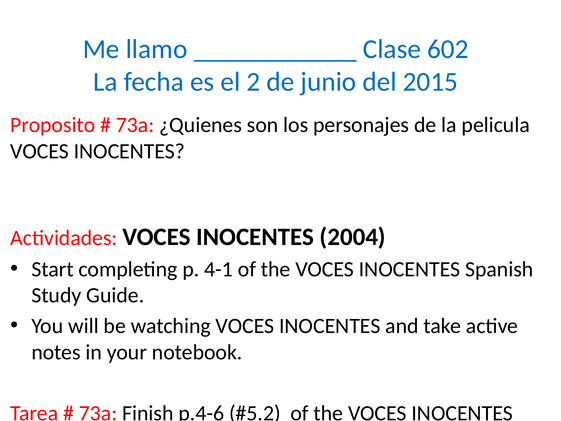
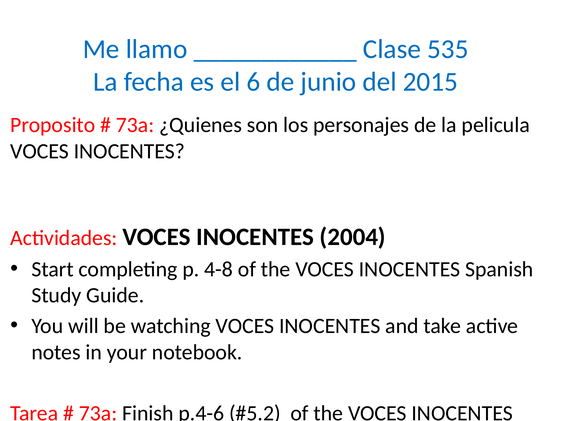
602: 602 -> 535 (448, 49)
2: 2 -> 6 (253, 82)
4-1: 4-1 -> 4-8 (219, 269)
